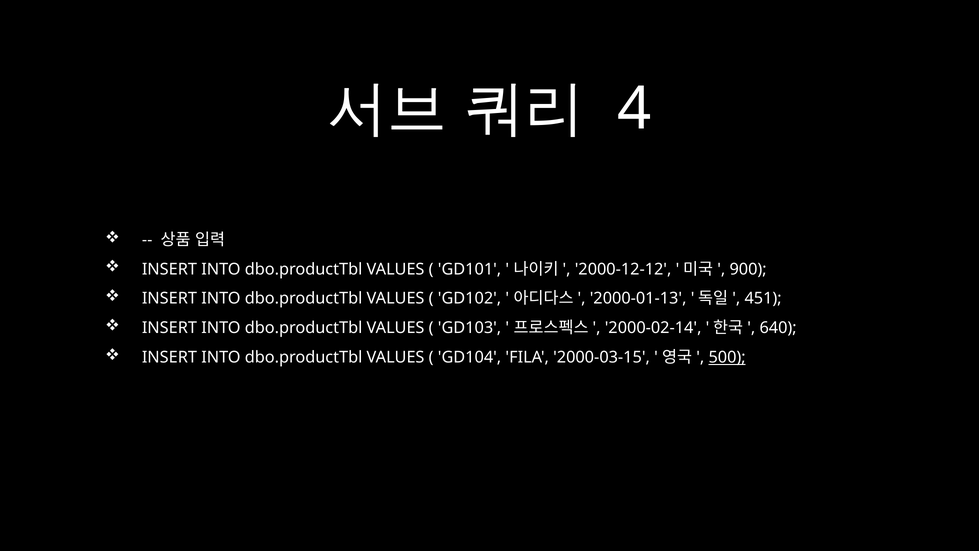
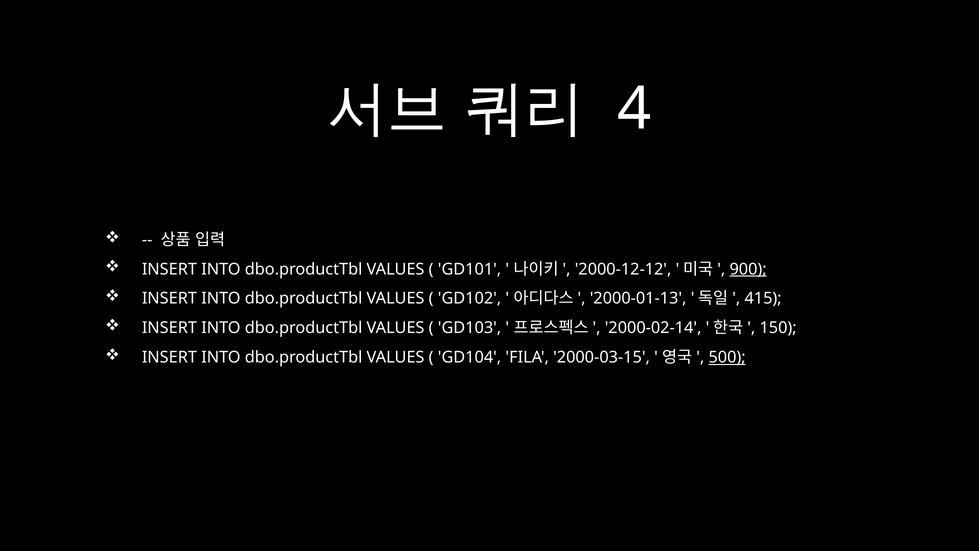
900 underline: none -> present (748, 269)
451: 451 -> 415 (763, 298)
640: 640 -> 150 (778, 328)
